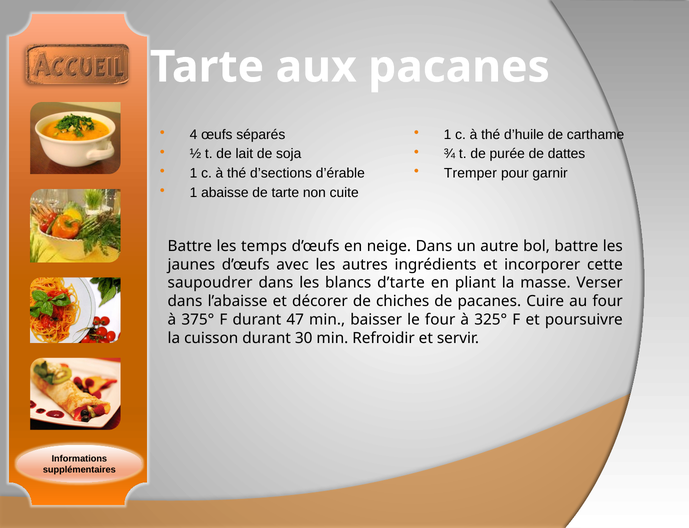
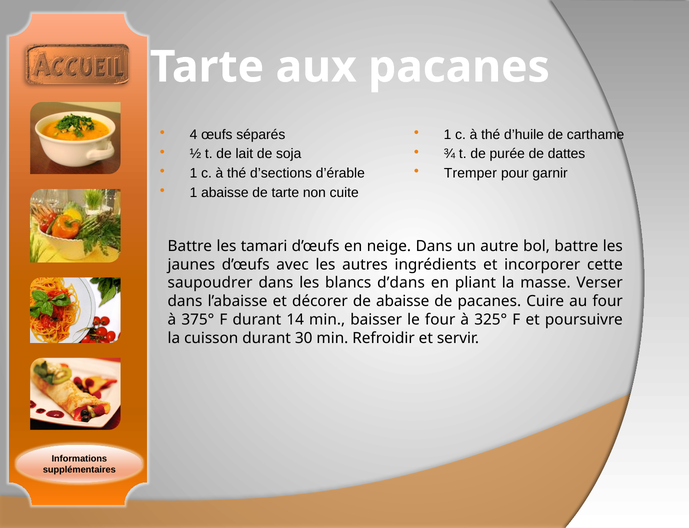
temps: temps -> tamari (264, 246)
d’tarte: d’tarte -> d’dans (401, 283)
de chiches: chiches -> abaisse (403, 301)
47: 47 -> 14 (295, 320)
